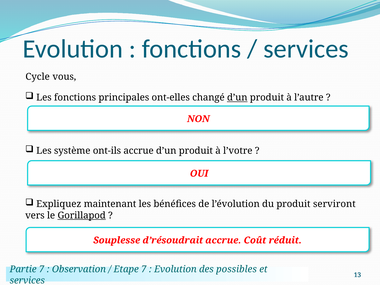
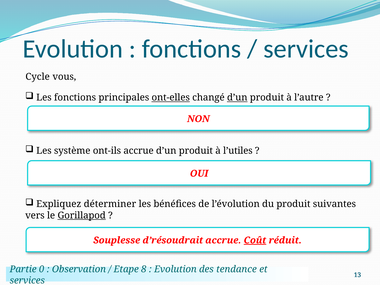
ont-elles underline: none -> present (171, 98)
l’votre: l’votre -> l’utiles (238, 151)
maintenant: maintenant -> déterminer (110, 204)
serviront: serviront -> suivantes (334, 204)
Coût underline: none -> present (255, 240)
Partie 7: 7 -> 0 (42, 269)
Etape 7: 7 -> 8 (144, 269)
possibles: possibles -> tendance (236, 269)
